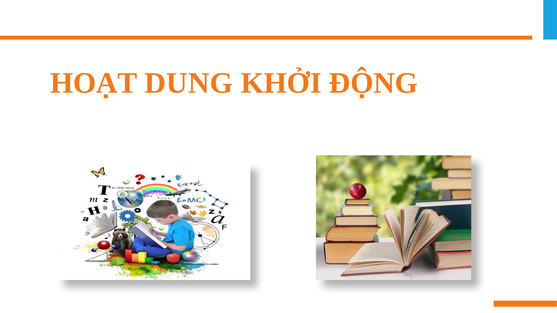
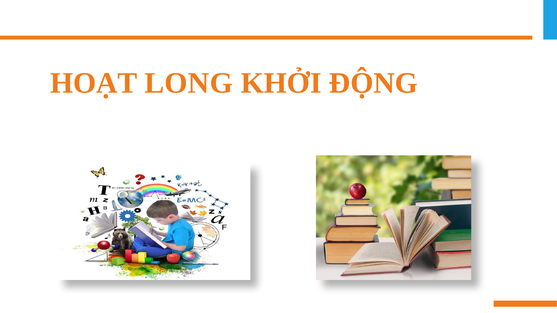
DUNG: DUNG -> LONG (189, 83)
